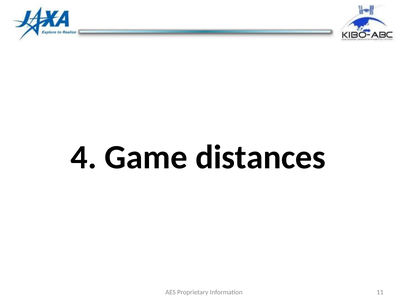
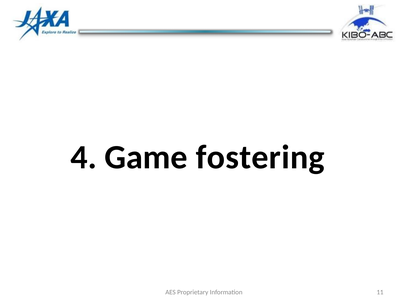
distances: distances -> fostering (260, 157)
